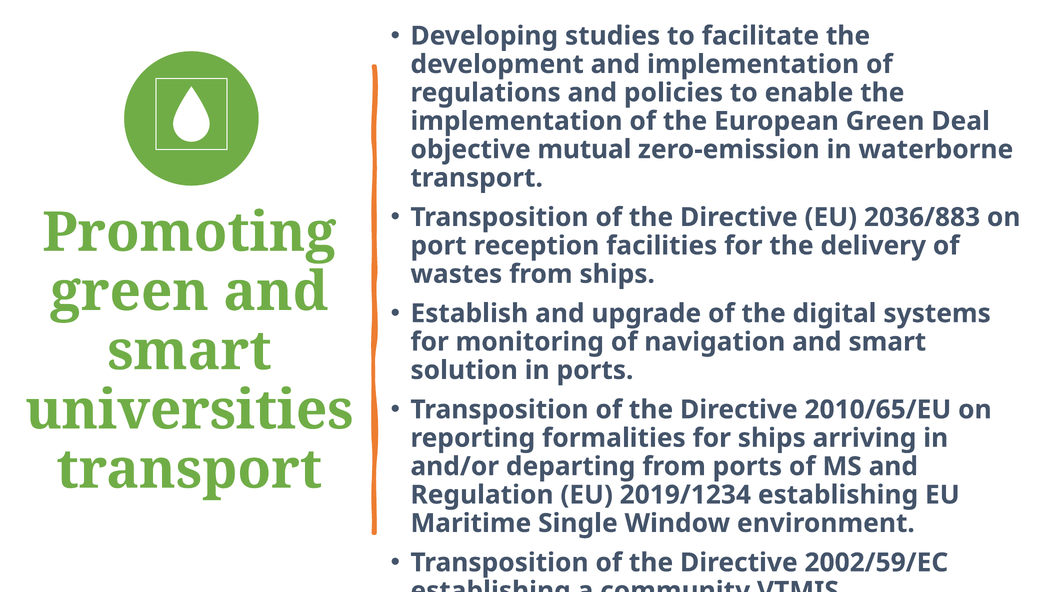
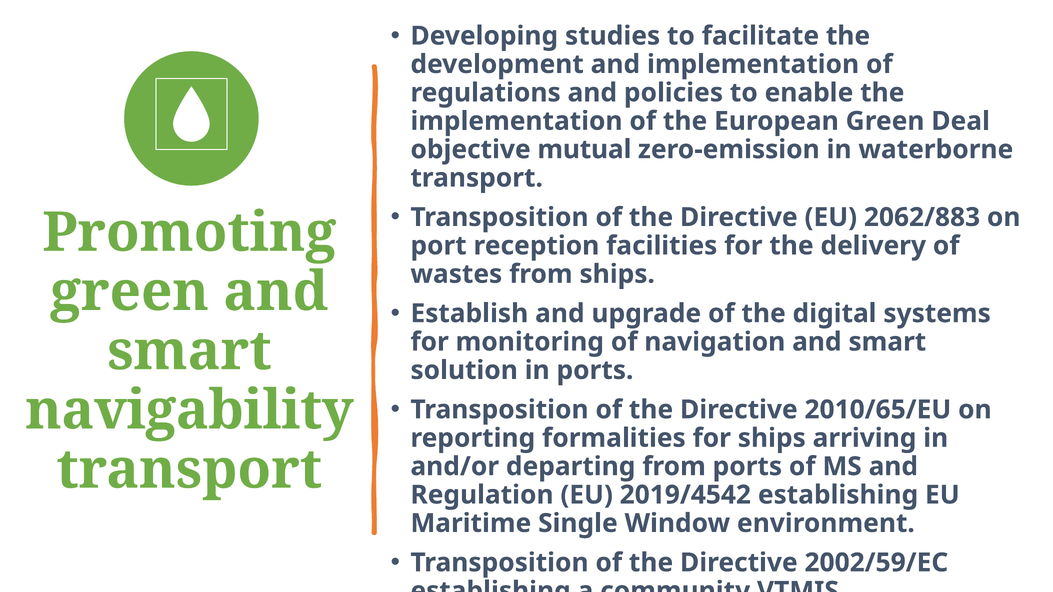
2036/883: 2036/883 -> 2062/883 (922, 217)
universities: universities -> navigability (189, 411)
2019/1234: 2019/1234 -> 2019/4542 (685, 495)
